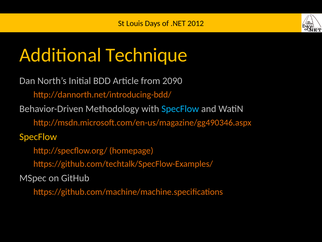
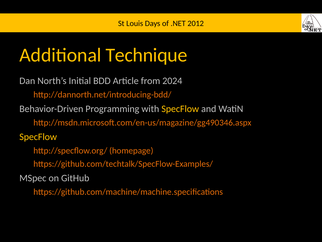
2090: 2090 -> 2024 (172, 81)
Methodology: Methodology -> Programming (112, 109)
SpecFlow colour: light blue -> yellow (180, 109)
